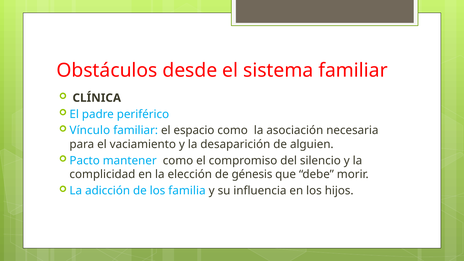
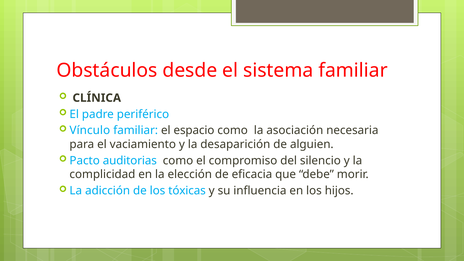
mantener: mantener -> auditorias (130, 161)
génesis: génesis -> eficacia (252, 174)
familia: familia -> tóxicas (187, 191)
